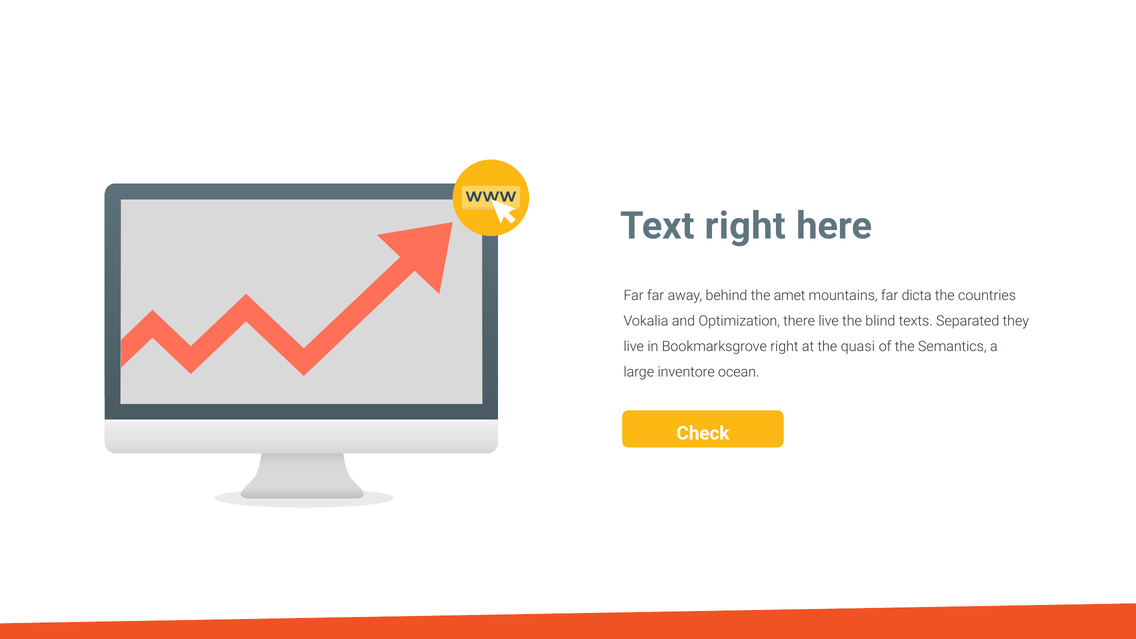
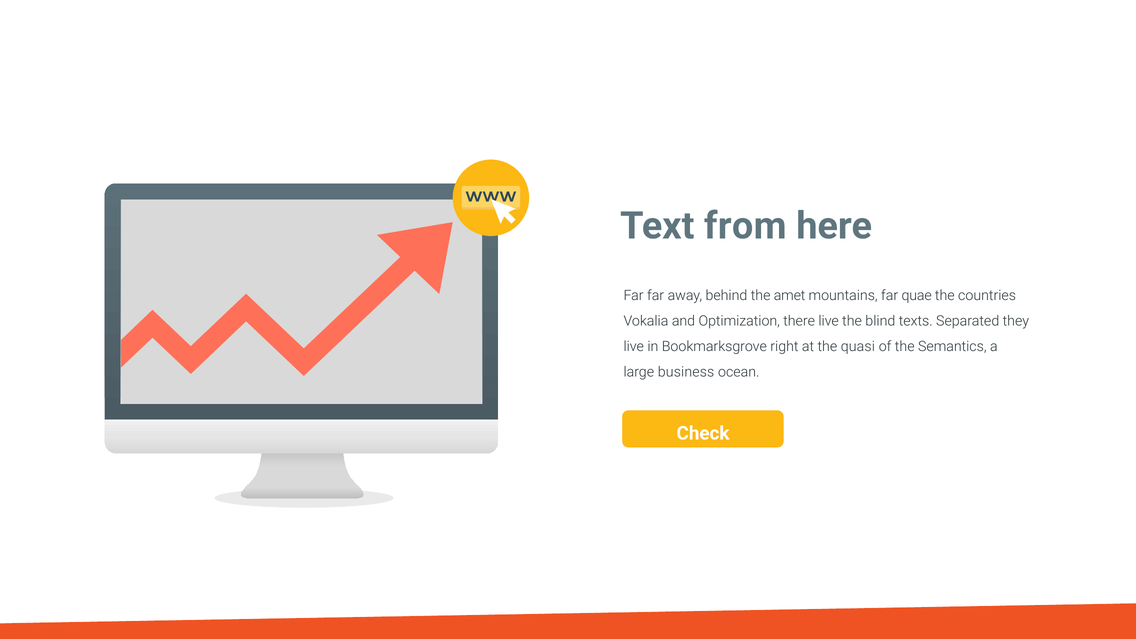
Text right: right -> from (745, 226)
dicta: dicta -> quae (917, 295)
inventore: inventore -> business (686, 372)
